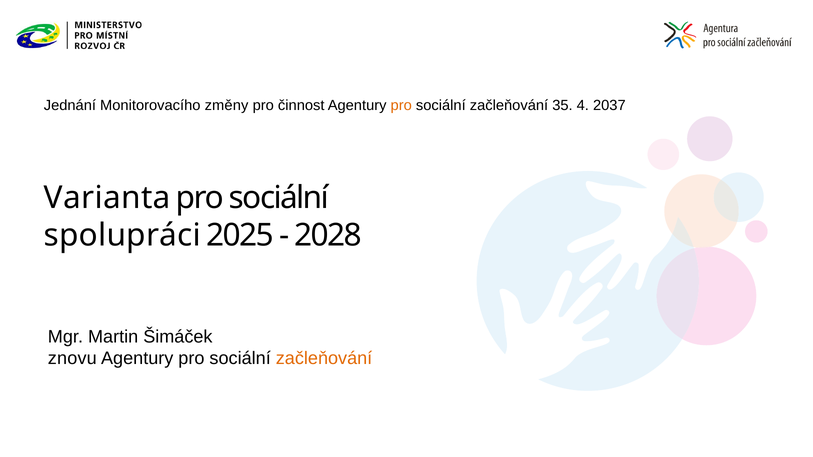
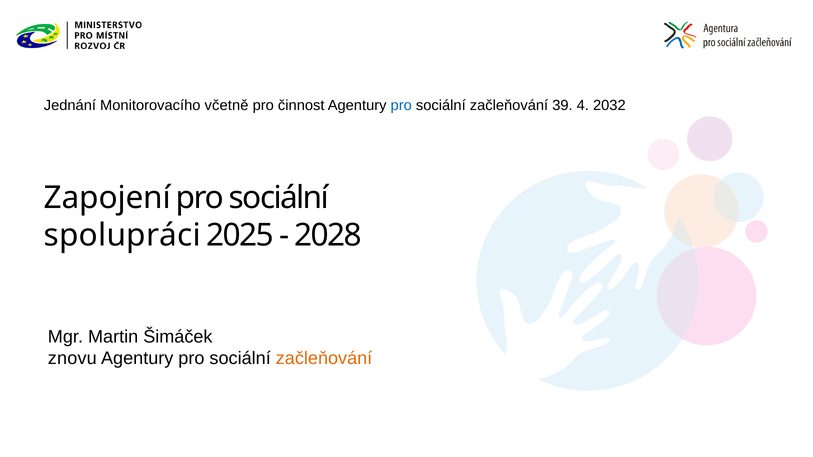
změny: změny -> včetně (227, 105)
pro colour: orange -> blue (401, 105)
35: 35 -> 39 (562, 105)
2037: 2037 -> 2032 (609, 105)
Varianta: Varianta -> Zapojení (107, 198)
